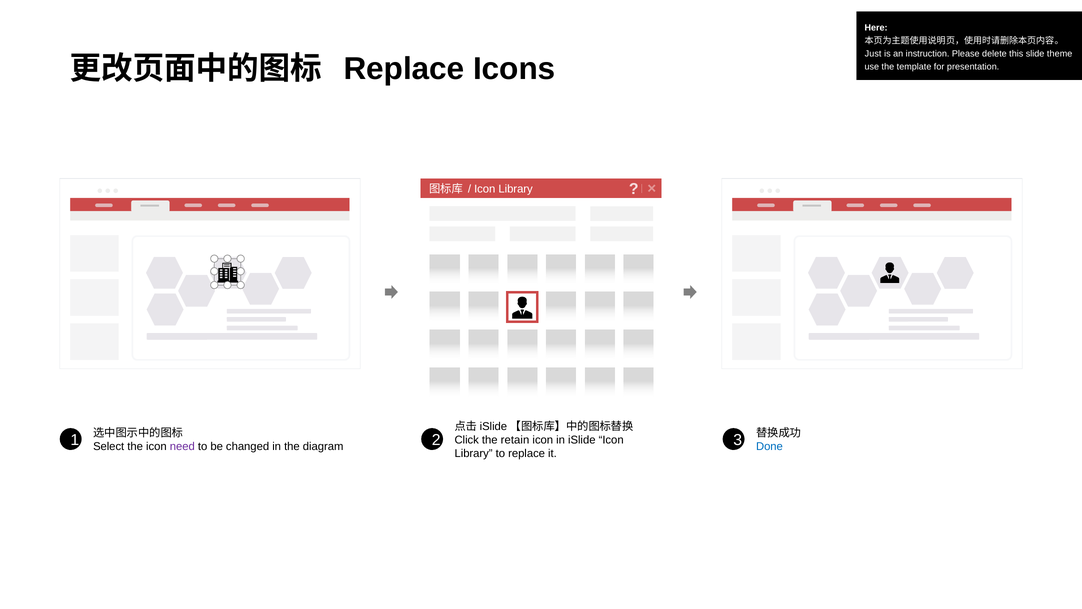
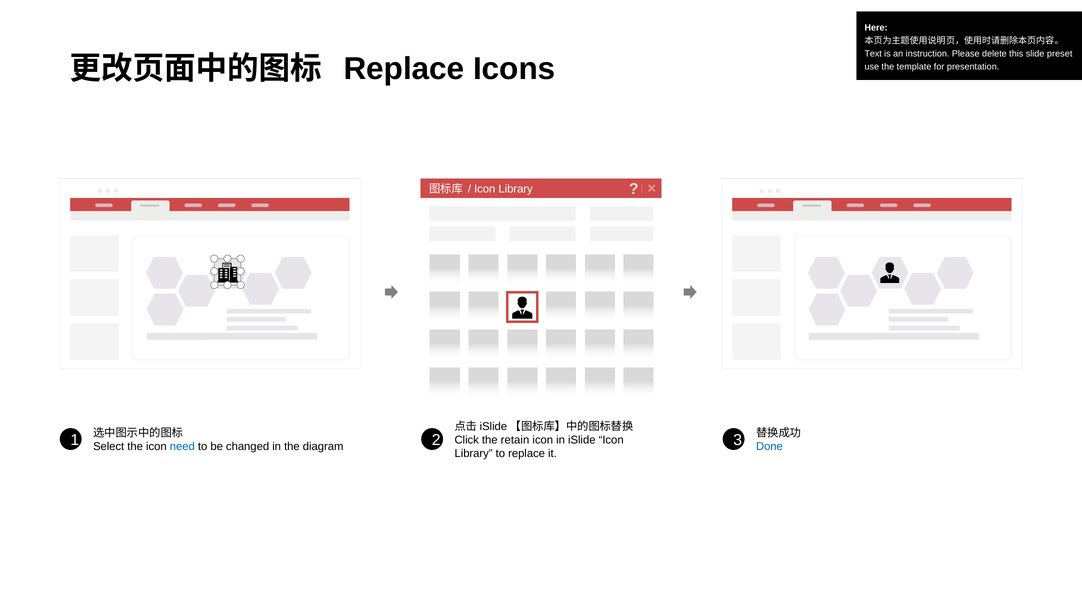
Just: Just -> Text (873, 54)
theme: theme -> preset (1060, 54)
need colour: purple -> blue (182, 446)
